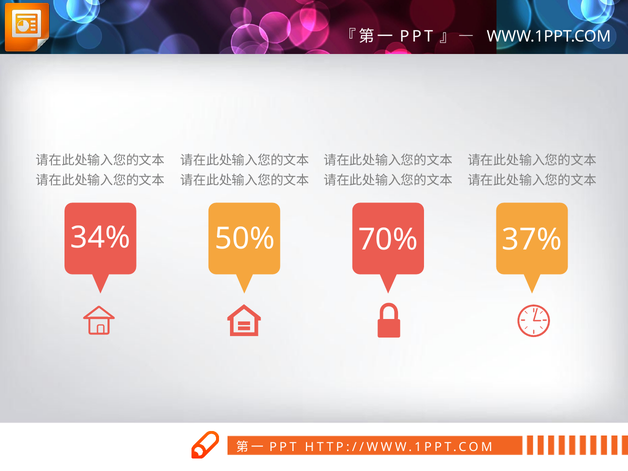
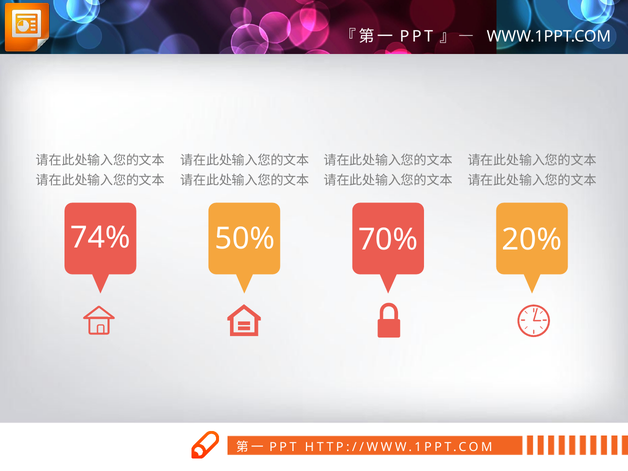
34%: 34% -> 74% (100, 238)
37%: 37% -> 20% (532, 240)
